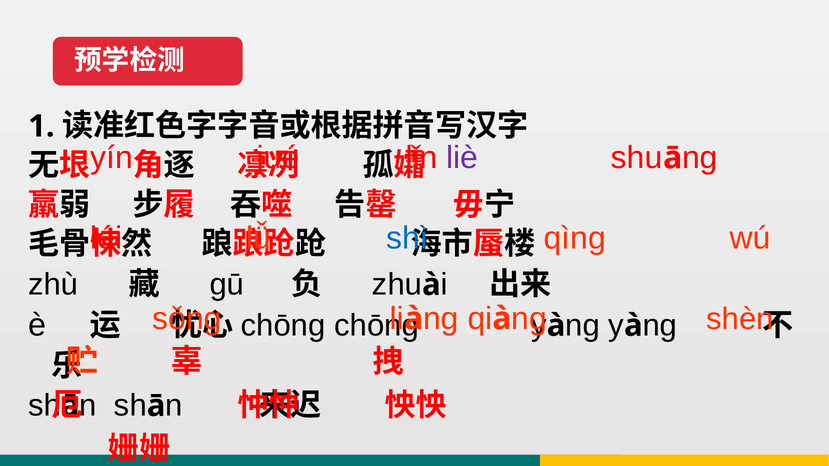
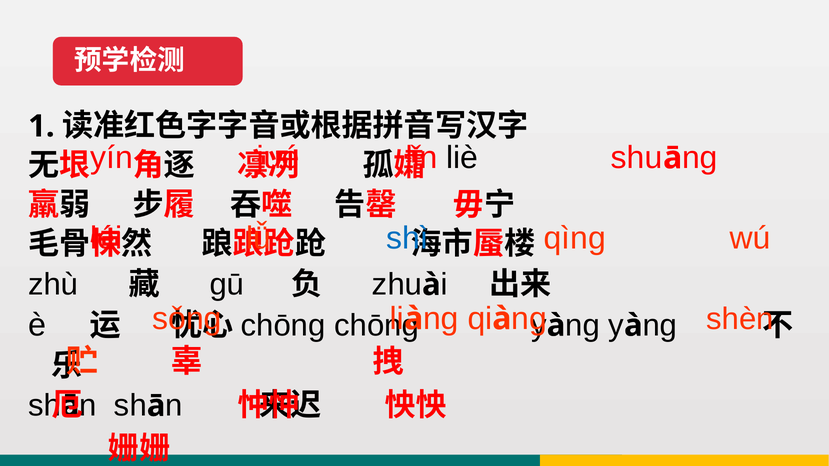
liè colour: purple -> black (462, 158)
